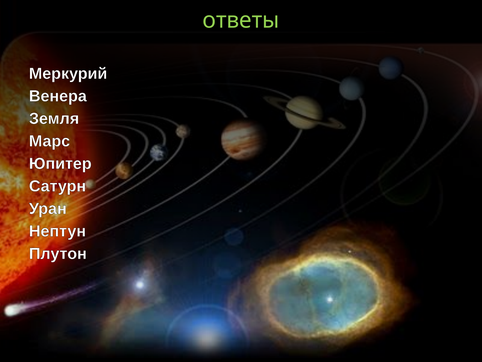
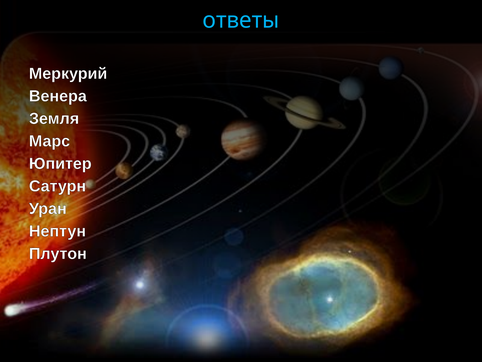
ответы colour: light green -> light blue (241, 20)
